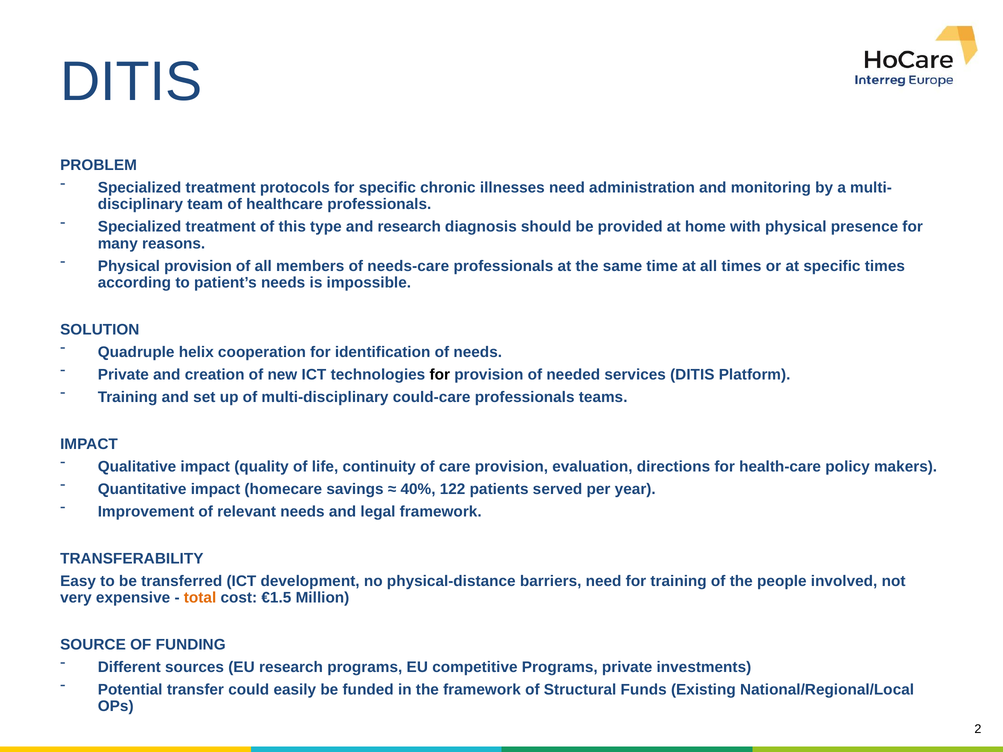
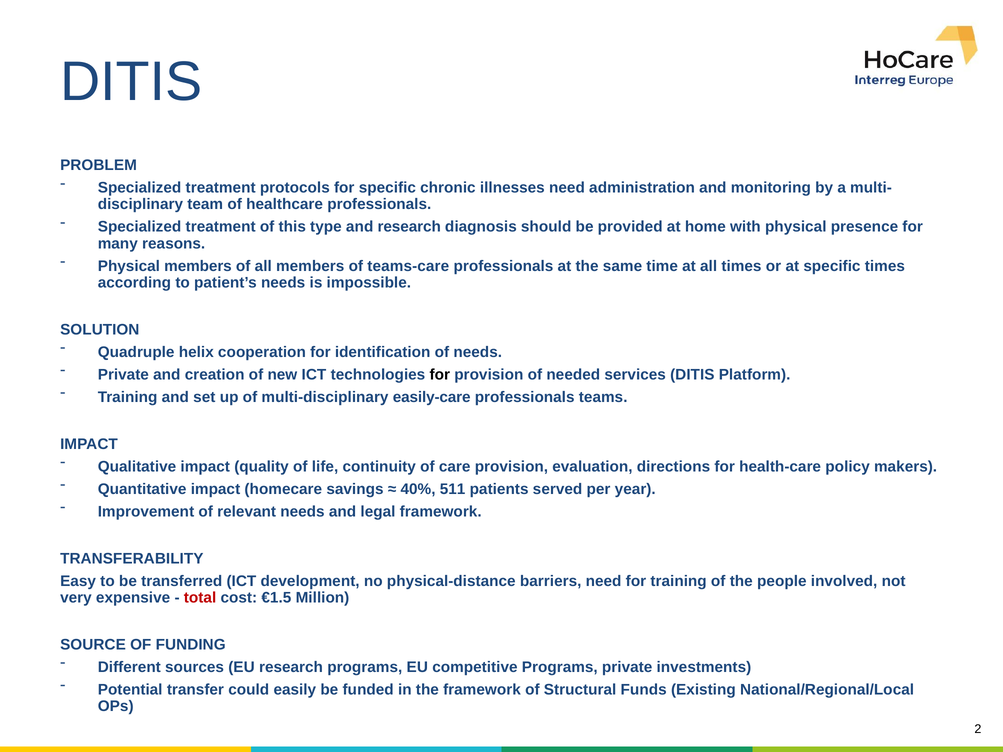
Physical provision: provision -> members (198, 266)
needs-care: needs-care -> teams-care (408, 266)
could-care: could-care -> easily-care (432, 397)
122: 122 -> 511 (453, 489)
total colour: orange -> red (200, 598)
